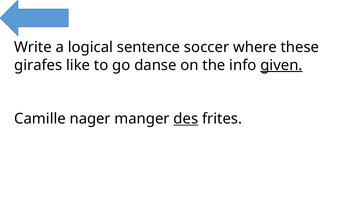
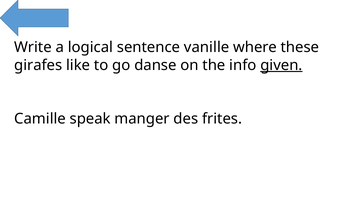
soccer: soccer -> vanille (207, 47)
nager: nager -> speak (90, 119)
des underline: present -> none (186, 119)
